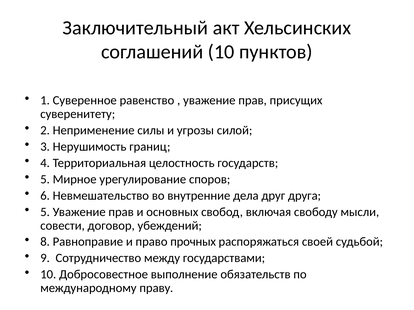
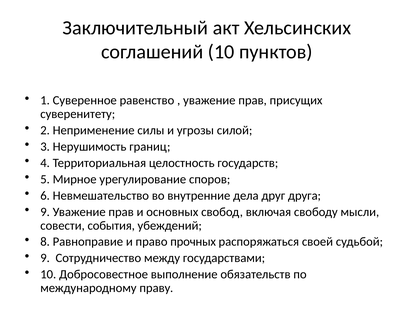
5: 5 -> 9 (45, 212)
договор: договор -> события (111, 226)
